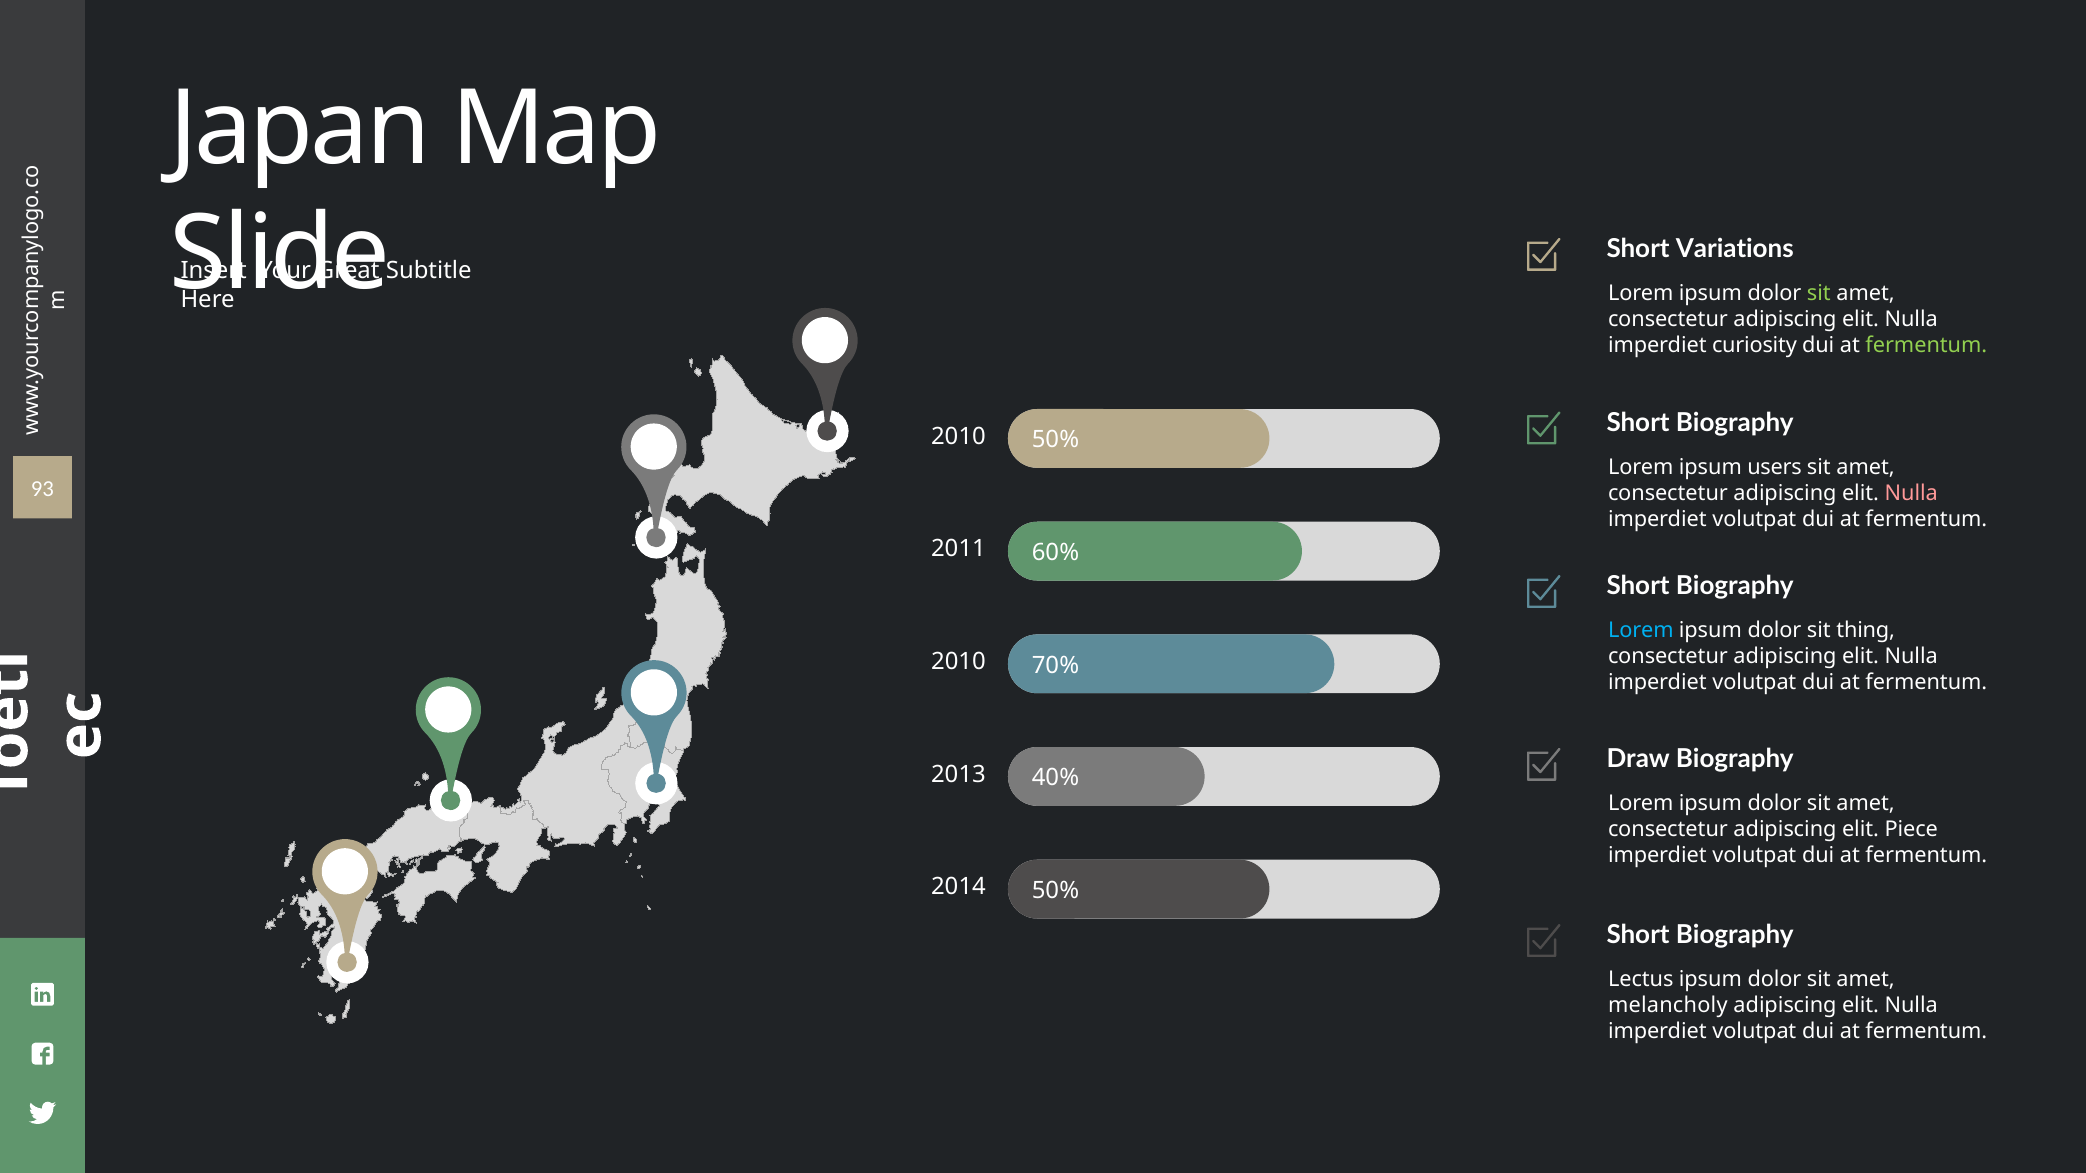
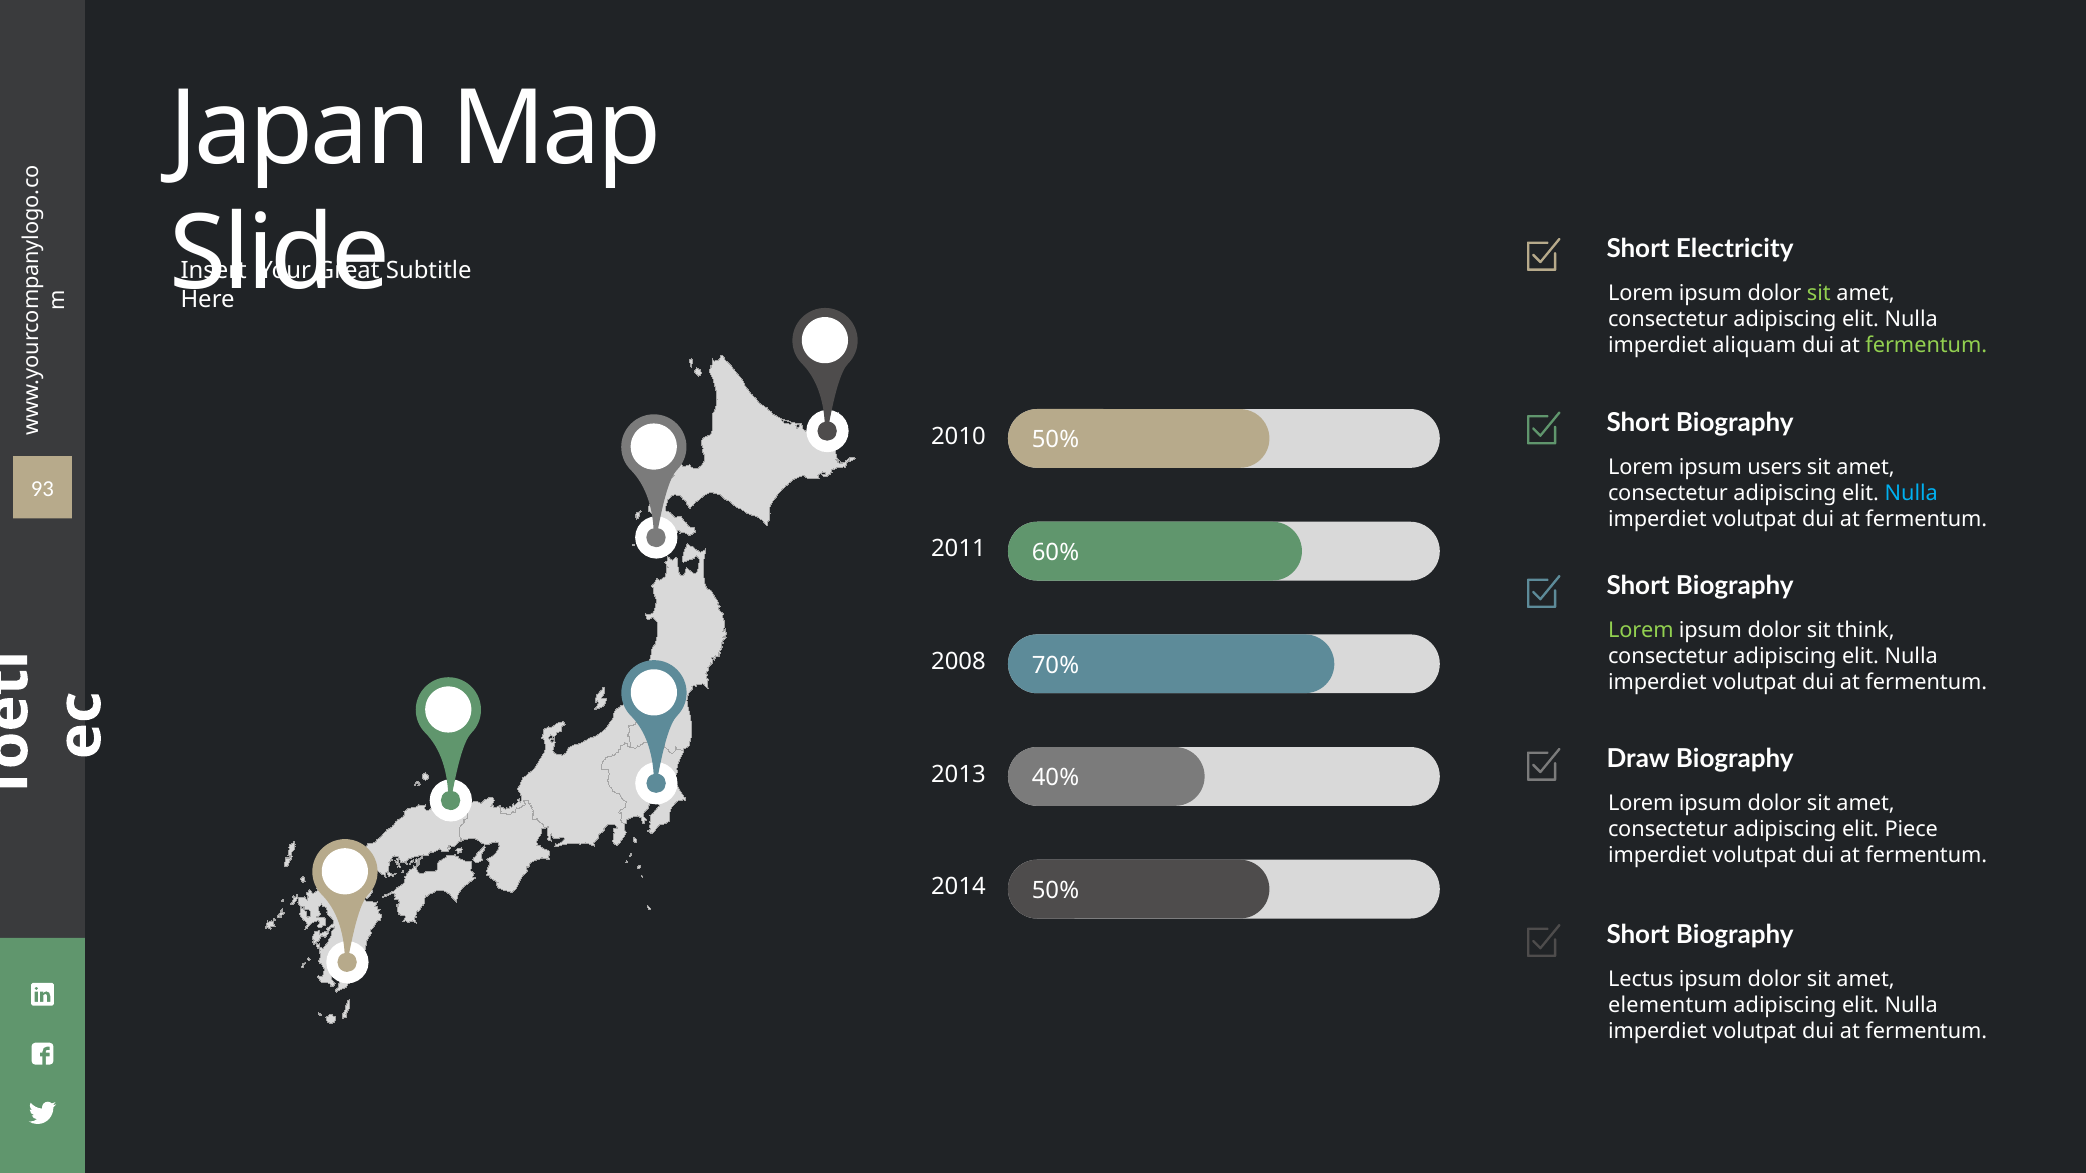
Variations: Variations -> Electricity (1735, 249)
curiosity: curiosity -> aliquam (1754, 346)
Nulla colour: pink -> light blue (1911, 493)
Lorem colour: light blue -> light green (1641, 631)
thing: thing -> think (1866, 631)
2010: 2010 -> 2008 (958, 662)
melancholy: melancholy -> elementum (1668, 1006)
